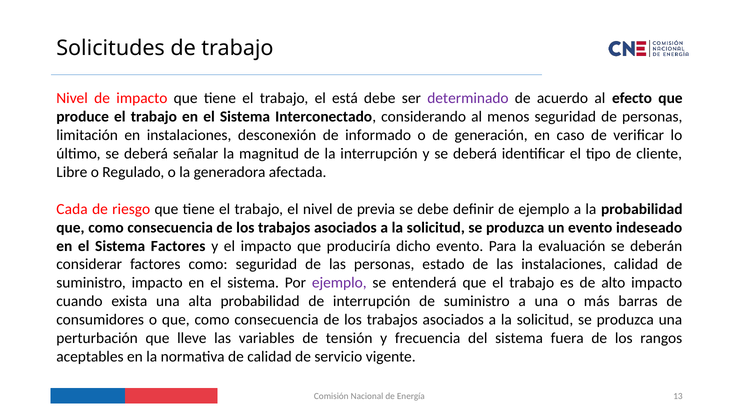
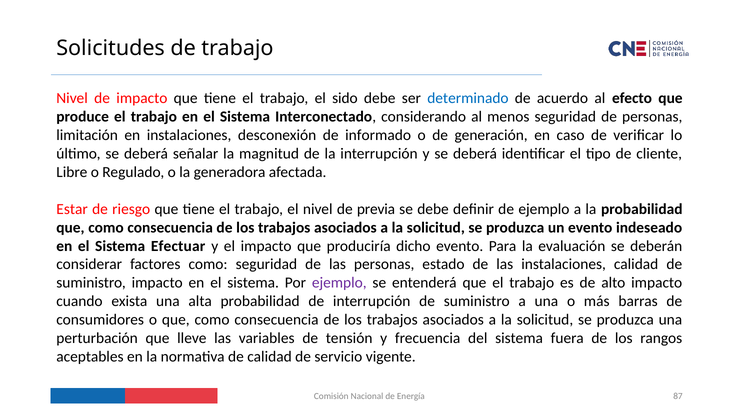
está: está -> sido (345, 98)
determinado colour: purple -> blue (468, 98)
Cada: Cada -> Estar (72, 209)
Sistema Factores: Factores -> Efectuar (178, 246)
13: 13 -> 87 (678, 397)
